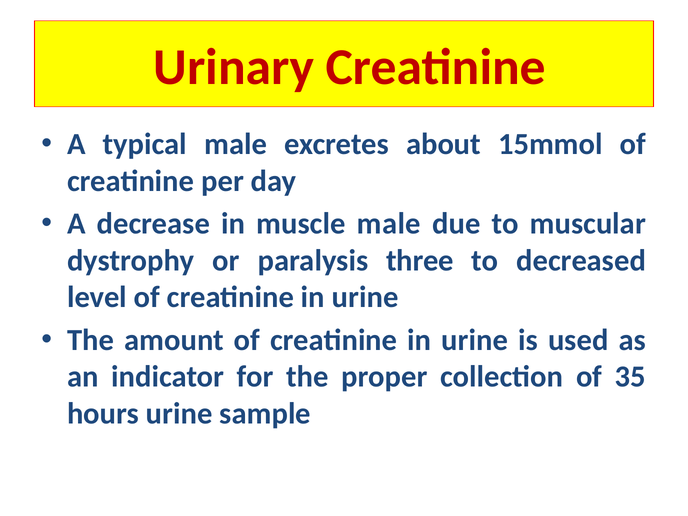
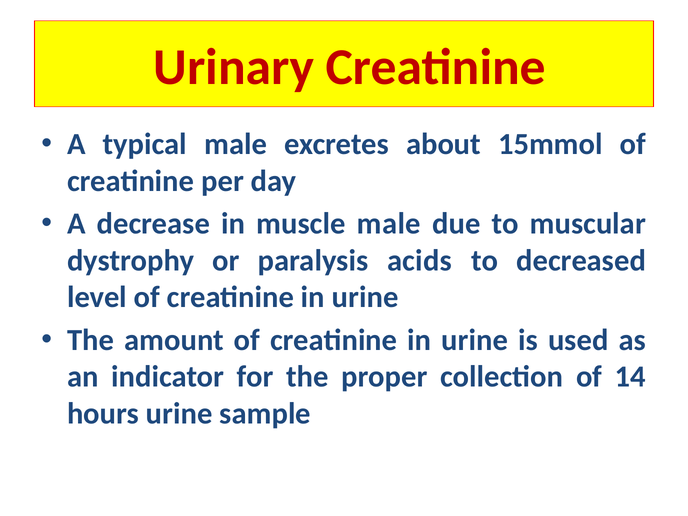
three: three -> acids (420, 261)
35: 35 -> 14 (630, 377)
